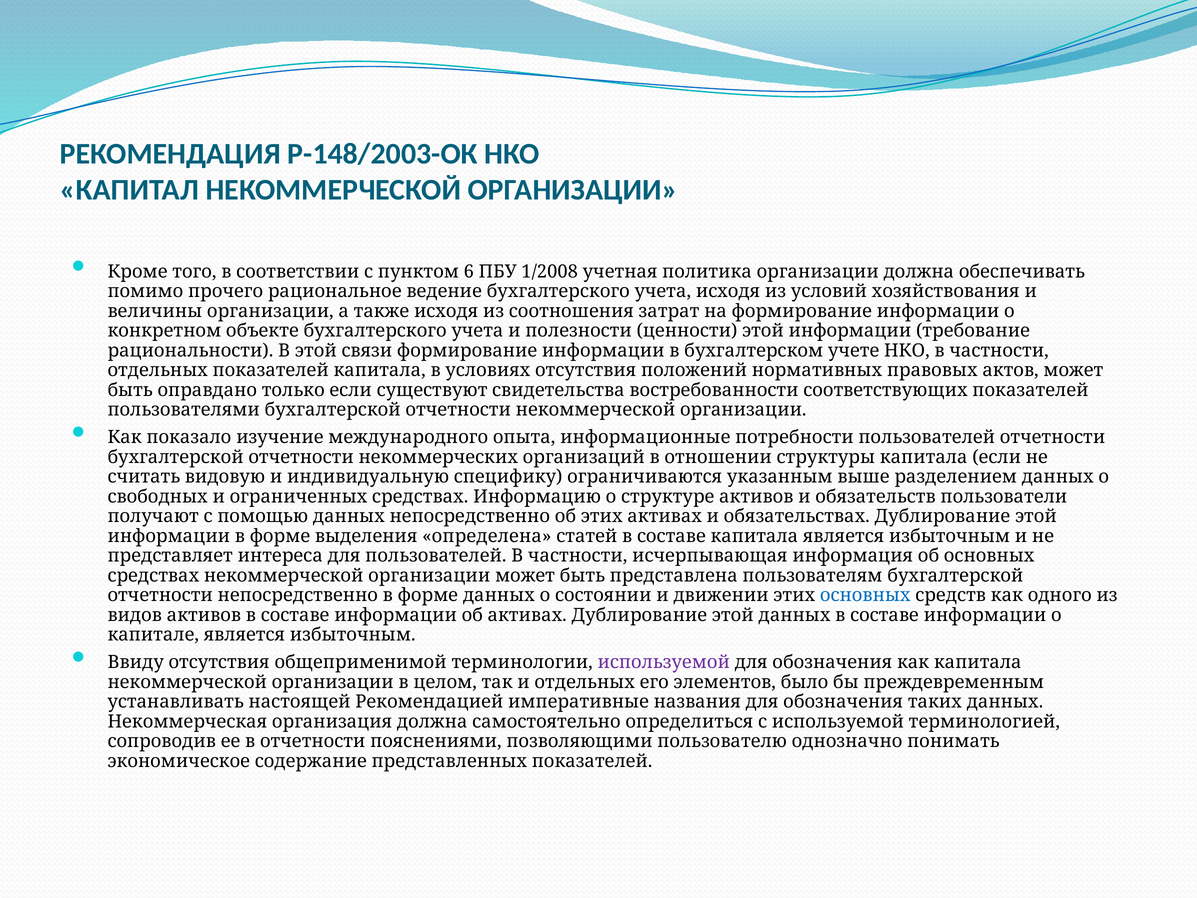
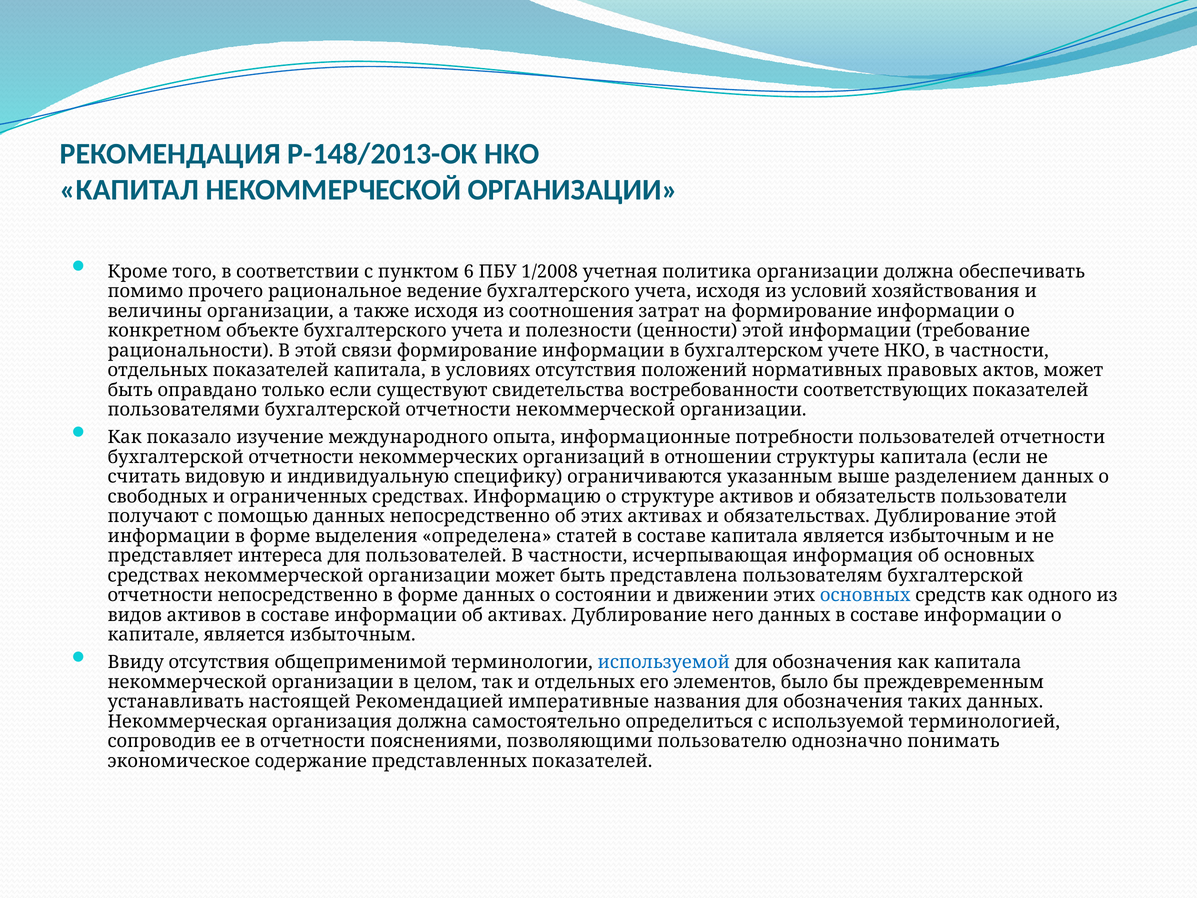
Р-148/2003-ОК: Р-148/2003-ОК -> Р-148/2013-ОК (383, 154)
активах Дублирование этой: этой -> него (733, 615)
используемой colour: purple -> blue (664, 662)
